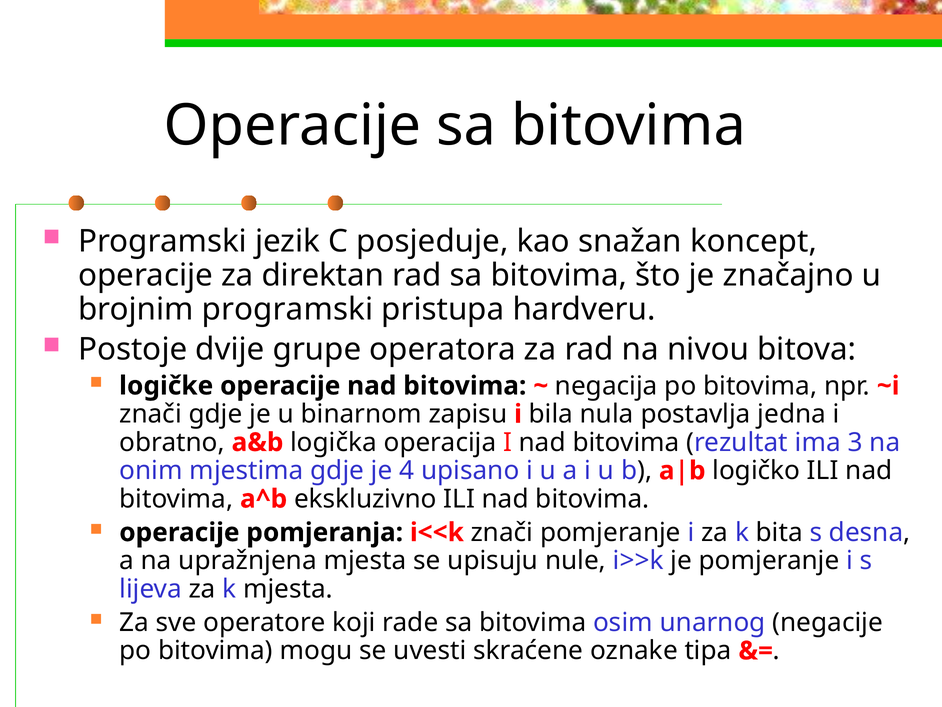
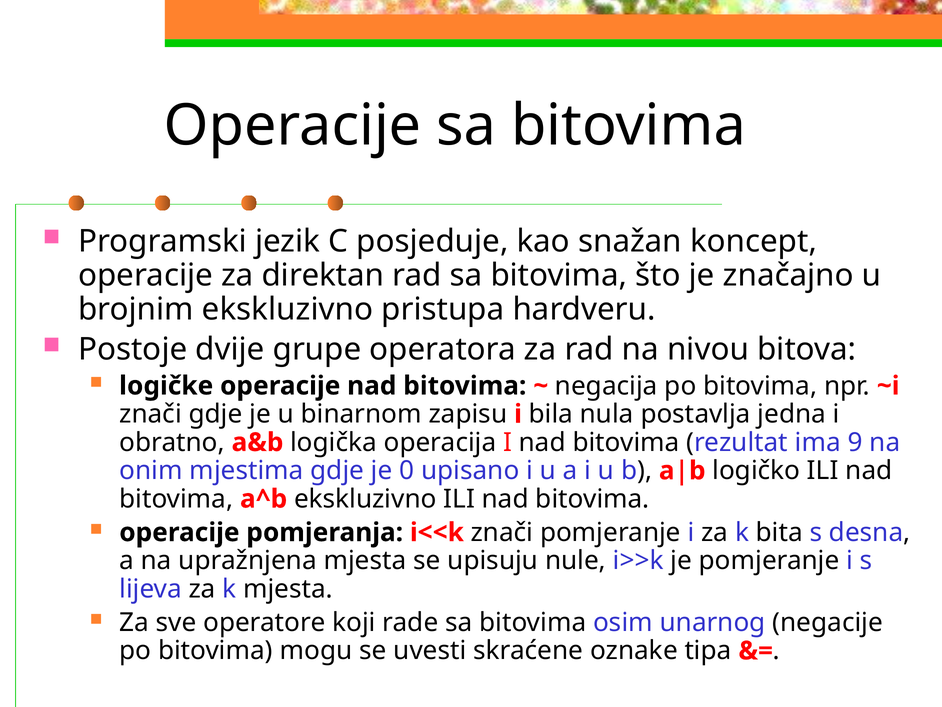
brojnim programski: programski -> ekskluzivno (287, 309)
3: 3 -> 9 (855, 442)
4: 4 -> 0 (407, 470)
